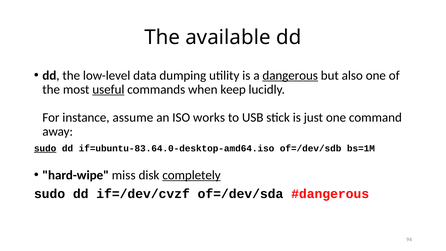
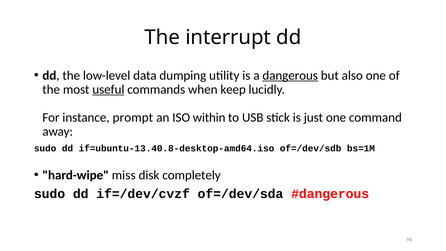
available: available -> interrupt (228, 37)
assume: assume -> prompt (133, 118)
works: works -> within (209, 118)
sudo underline: present -> none (45, 148)
if=ubuntu-83.64.0-desktop-amd64.iso: if=ubuntu-83.64.0-desktop-amd64.iso -> if=ubuntu-13.40.8-desktop-amd64.iso (176, 148)
completely underline: present -> none (192, 175)
